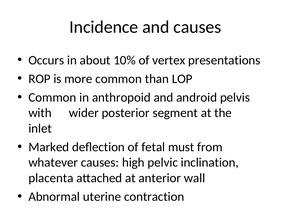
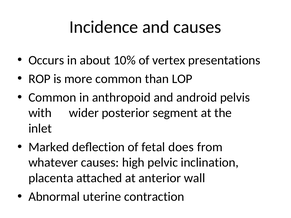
must: must -> does (181, 147)
